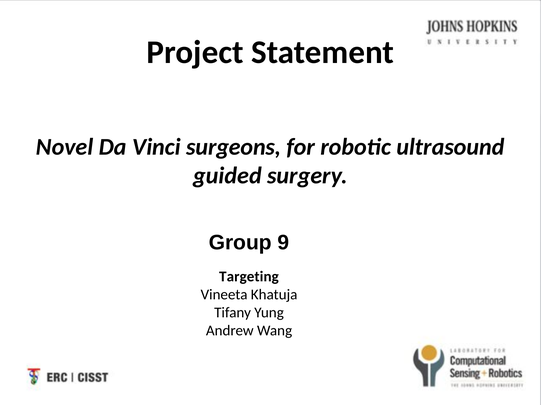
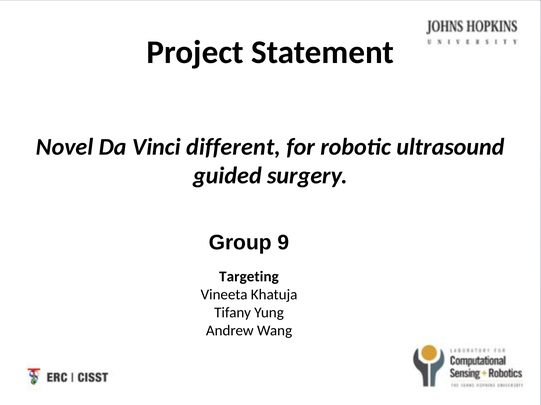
surgeons: surgeons -> different (233, 147)
